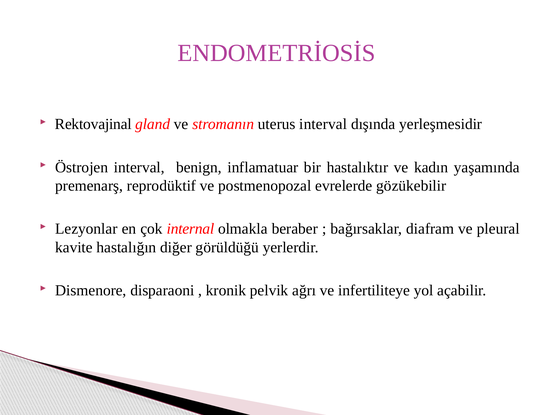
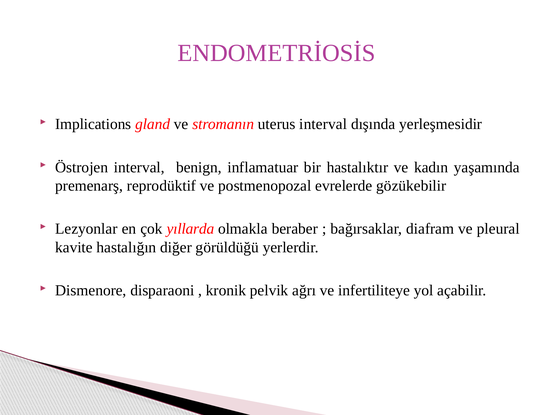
Rektovajinal: Rektovajinal -> Implications (93, 124)
internal: internal -> yıllarda (190, 229)
